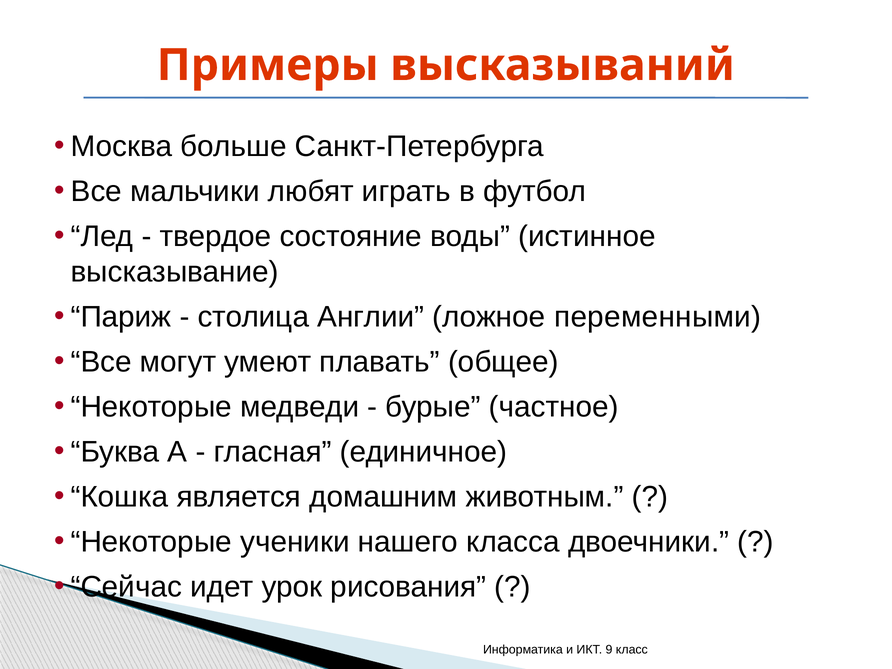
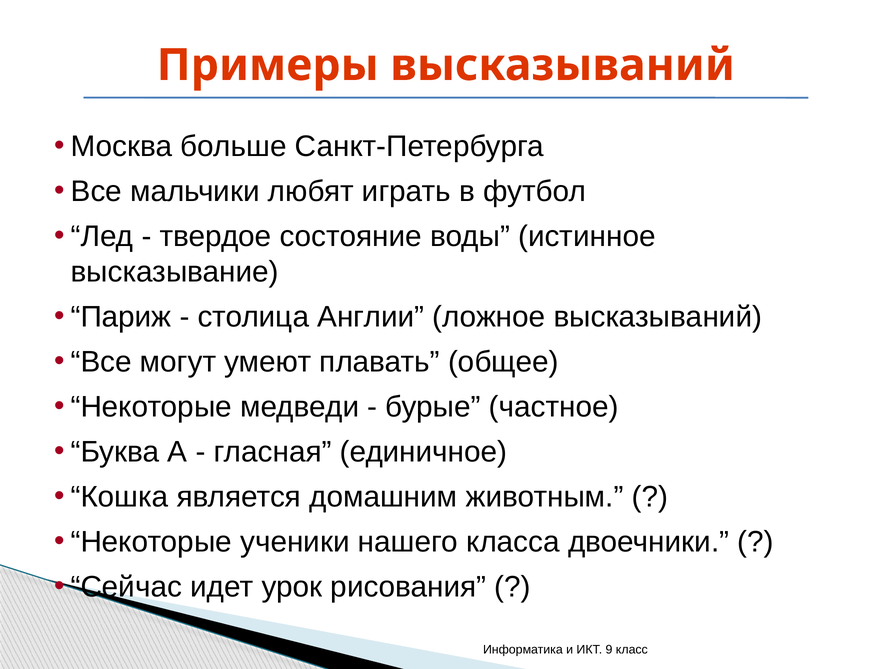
ложное переменными: переменными -> высказываний (658, 317)
